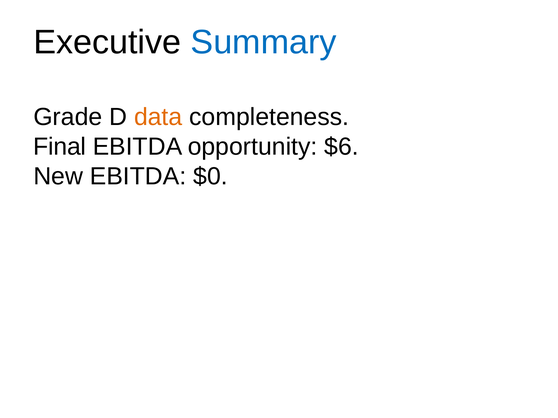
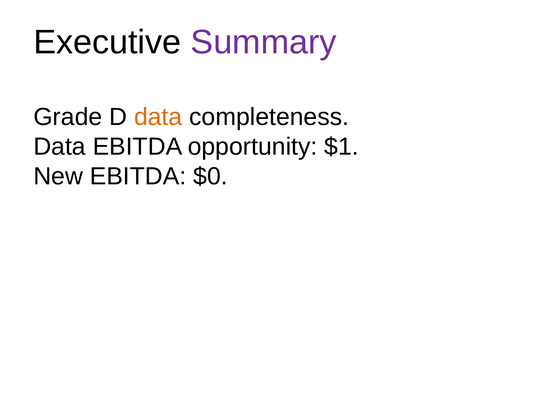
Summary colour: blue -> purple (264, 42)
Final: Final -> Data (60, 147)
$6: $6 -> $1 (341, 147)
